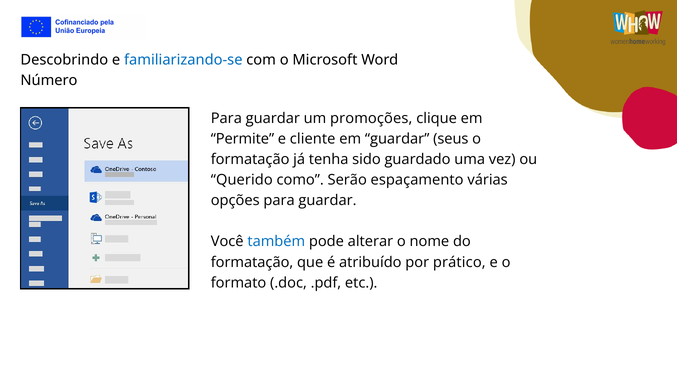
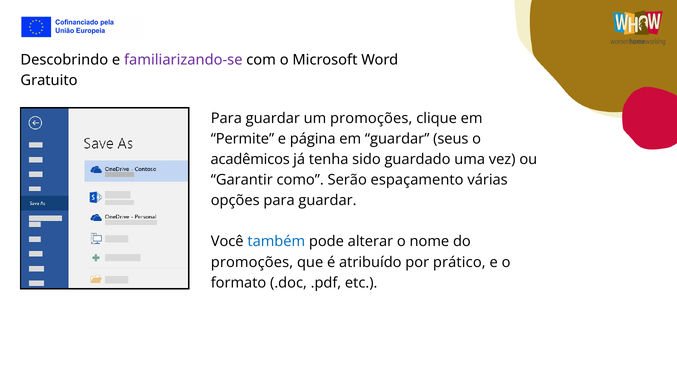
familiarizando-se colour: blue -> purple (183, 60)
Número: Número -> Gratuito (49, 80)
cliente: cliente -> página (313, 139)
formatação: formatação -> acadêmicos (250, 159)
Querido: Querido -> Garantir (242, 180)
formatação: formatação -> promoções (252, 262)
